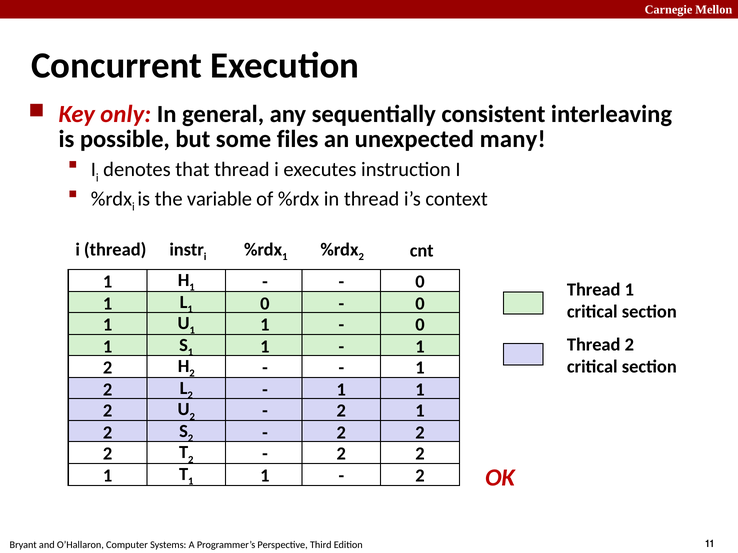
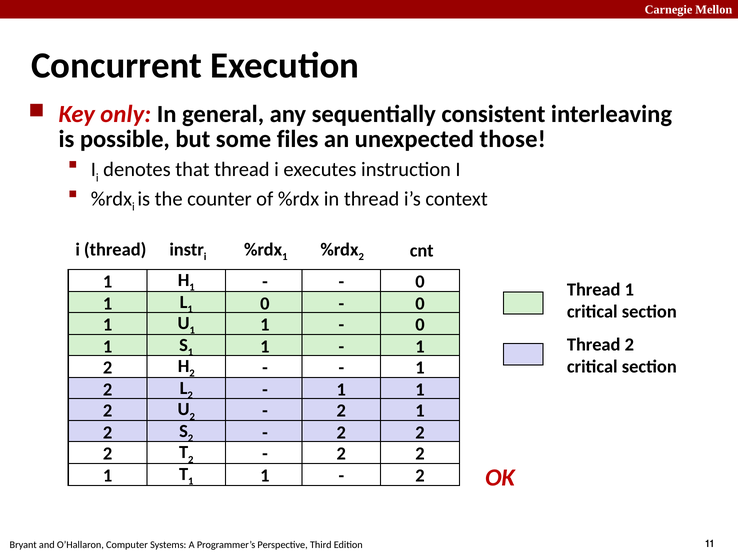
many: many -> those (513, 139)
variable: variable -> counter (219, 199)
